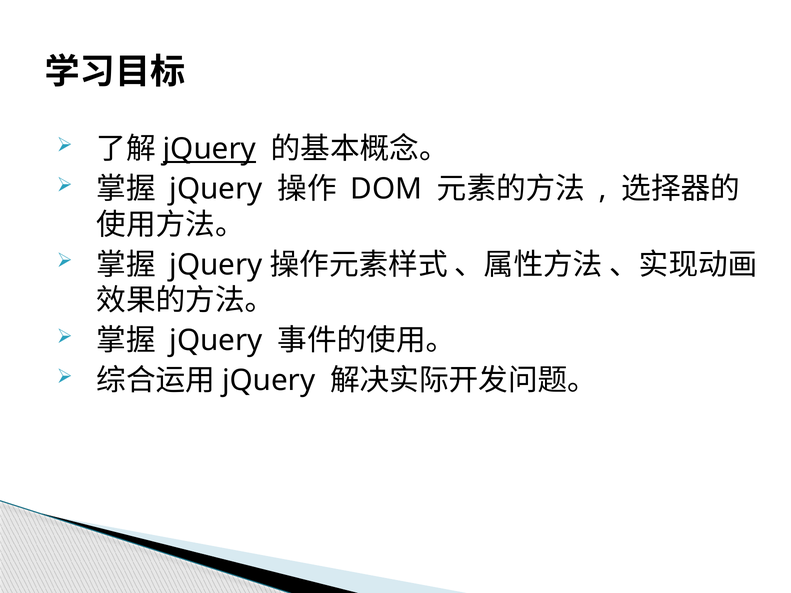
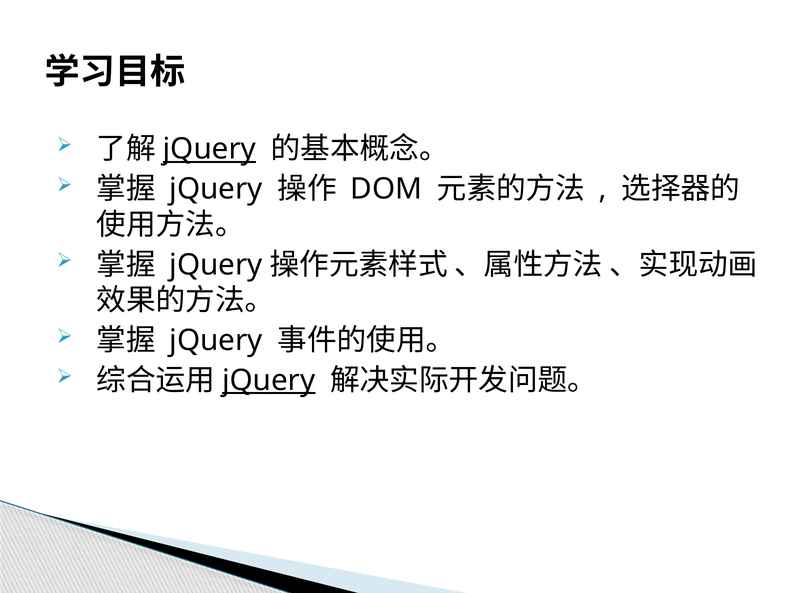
jQuery underline: none -> present (269, 381)
